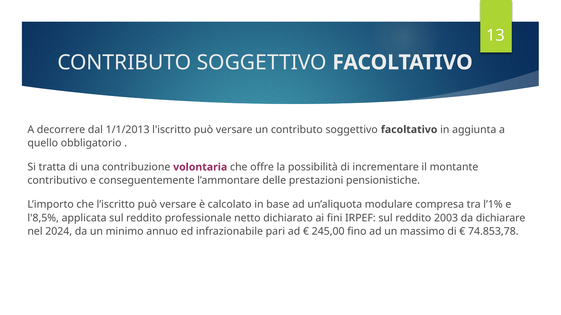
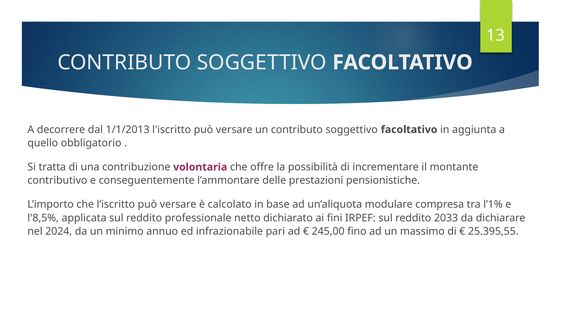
2003: 2003 -> 2033 (446, 218)
74.853,78: 74.853,78 -> 25.395,55 (493, 232)
